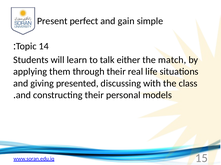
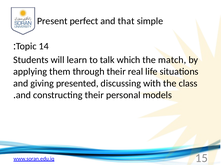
gain: gain -> that (126, 21)
either: either -> which (129, 60)
